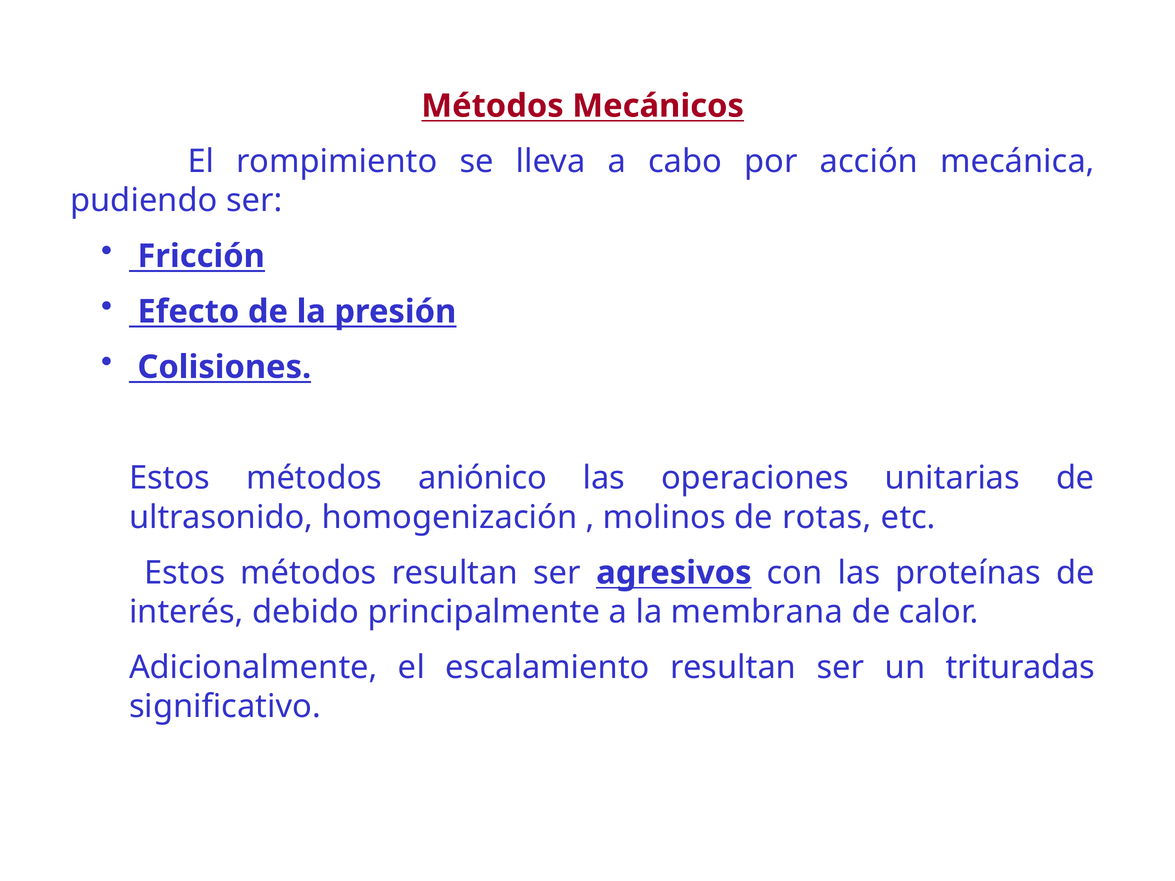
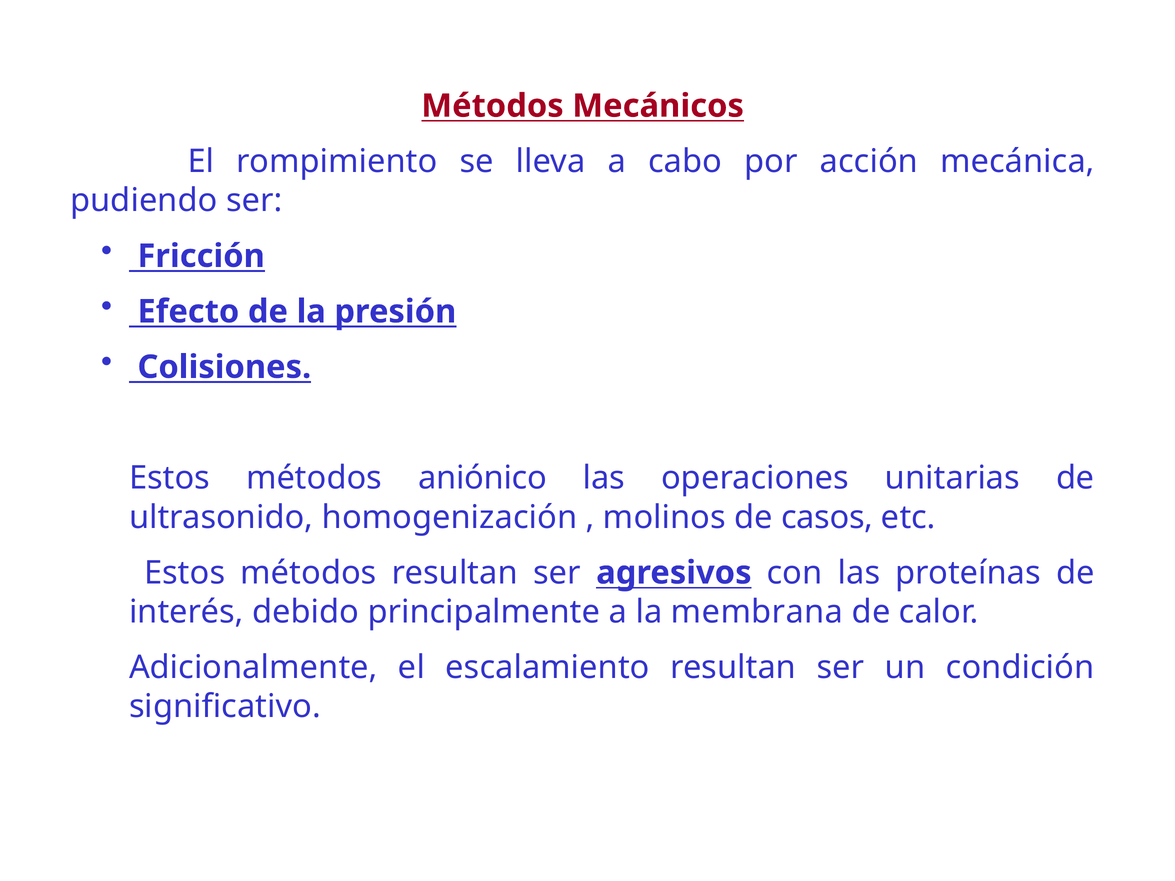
rotas: rotas -> casos (827, 517)
trituradas: trituradas -> condición (1020, 668)
